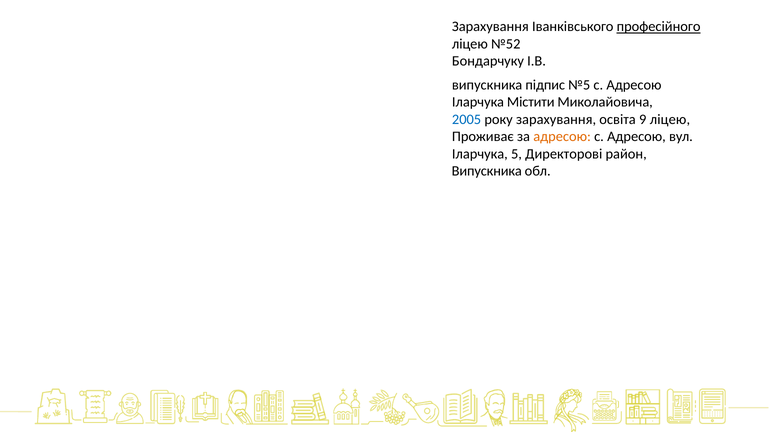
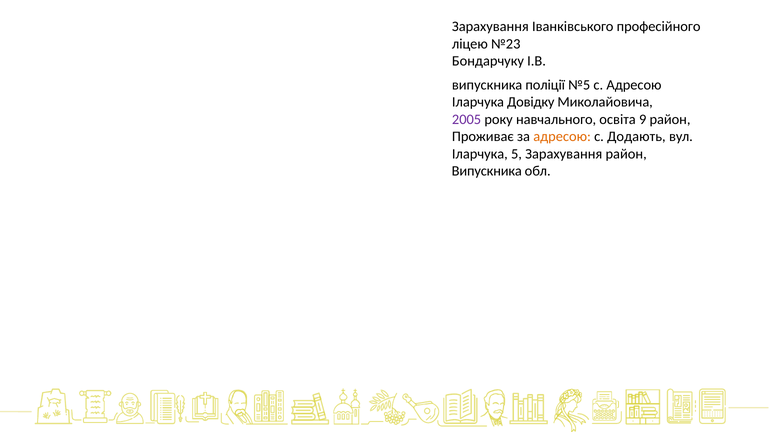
професійного underline: present -> none (659, 27)
№52: №52 -> №23 (506, 44)
підпис: підпис -> поліції (545, 85)
Містити: Містити -> Довідку (531, 102)
2005 colour: blue -> purple (467, 120)
року зарахування: зарахування -> навчального (556, 120)
9 ліцею: ліцею -> район (670, 120)
Адресою: Адресою -> Додають (636, 137)
5 Директорові: Директорові -> Зарахування (564, 154)
